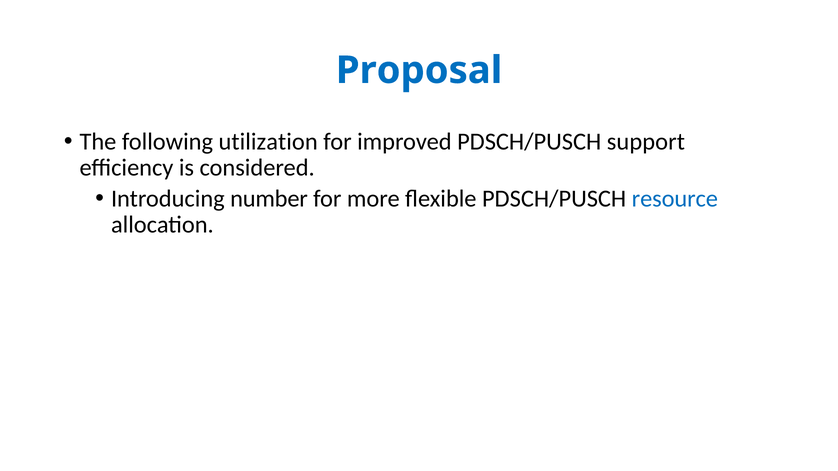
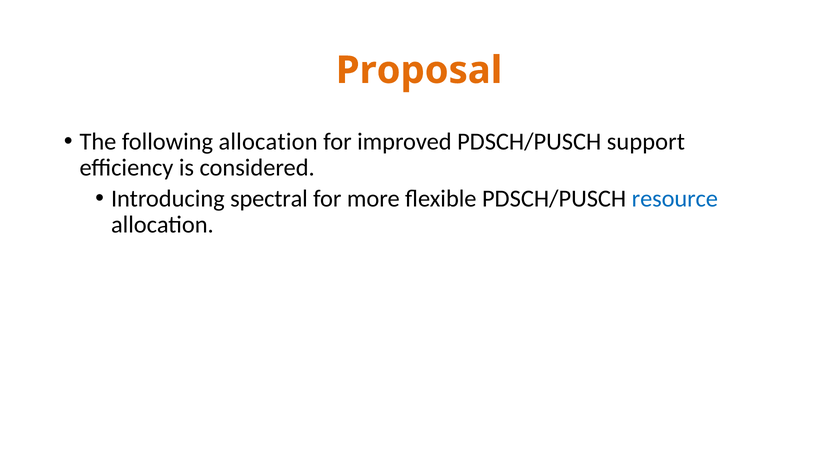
Proposal colour: blue -> orange (419, 70)
following utilization: utilization -> allocation (268, 142)
number: number -> spectral (269, 199)
